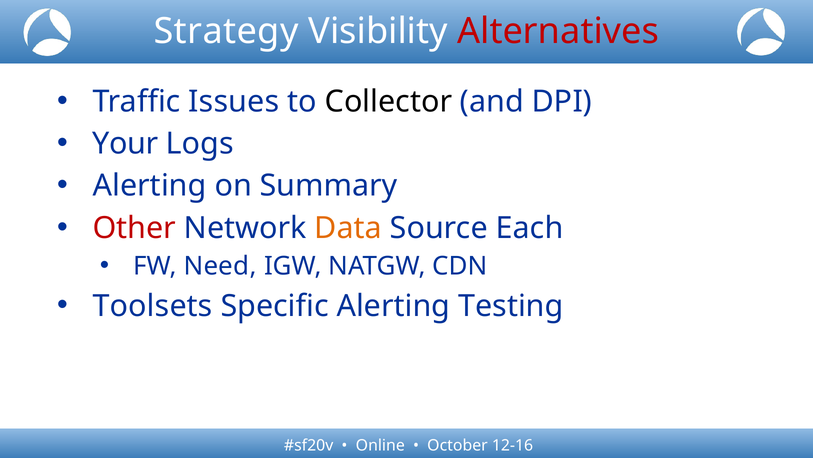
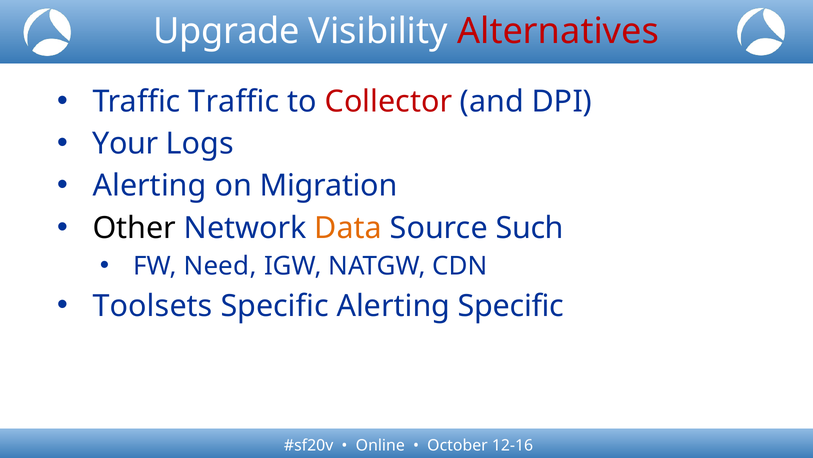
Strategy: Strategy -> Upgrade (226, 31)
Traffic Issues: Issues -> Traffic (234, 101)
Collector colour: black -> red (388, 101)
Summary: Summary -> Migration (329, 186)
Other colour: red -> black (134, 228)
Each: Each -> Such (530, 228)
Alerting Testing: Testing -> Specific (511, 306)
